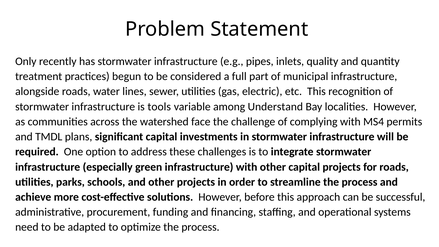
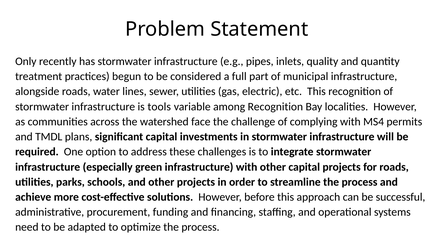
among Understand: Understand -> Recognition (275, 107)
